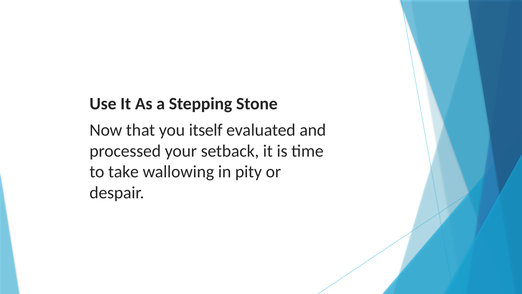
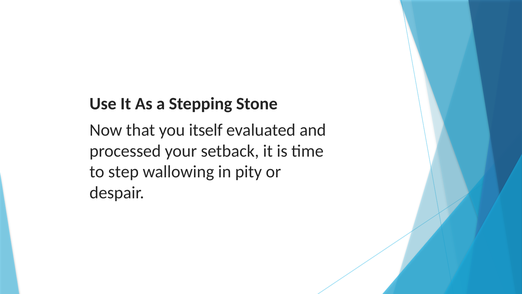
take: take -> step (123, 172)
